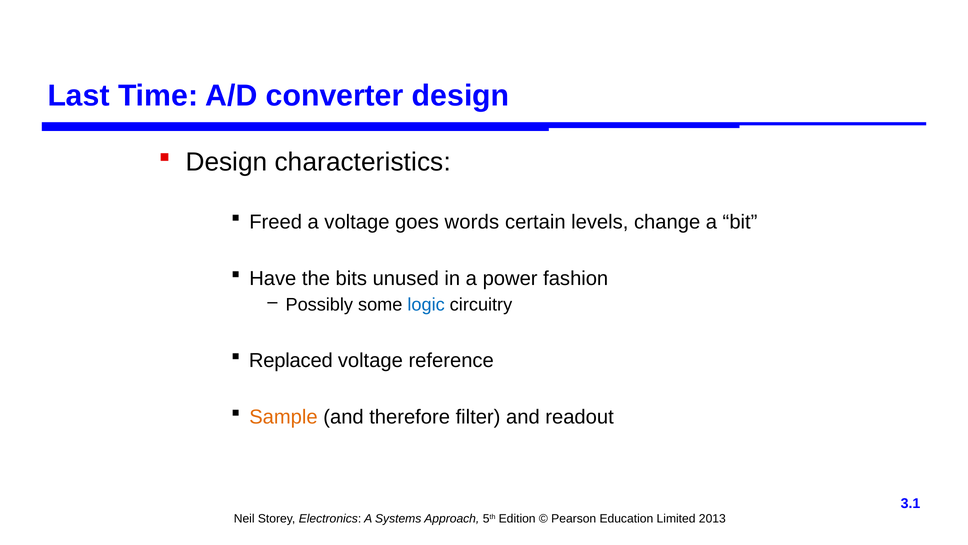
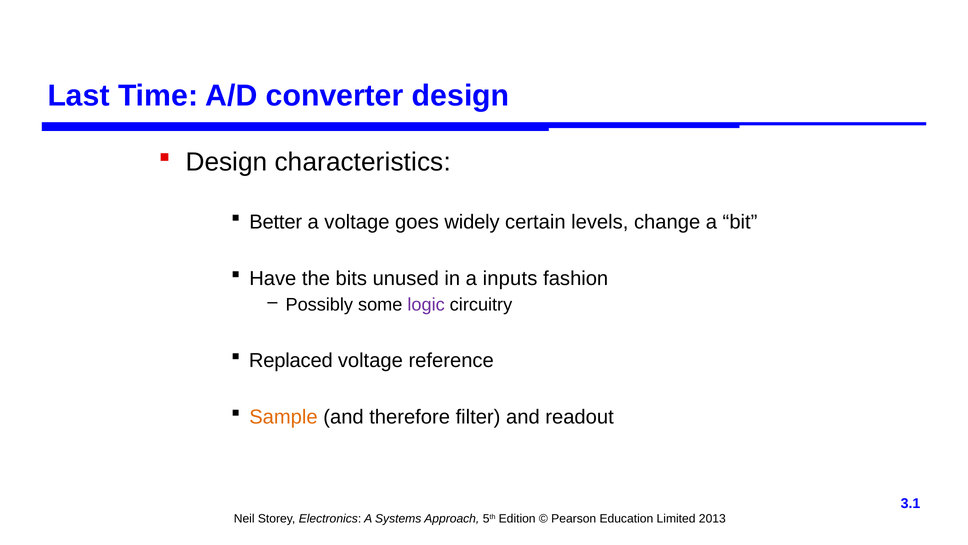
Freed: Freed -> Better (276, 222)
words: words -> widely (472, 222)
power: power -> inputs (510, 278)
logic colour: blue -> purple (426, 305)
